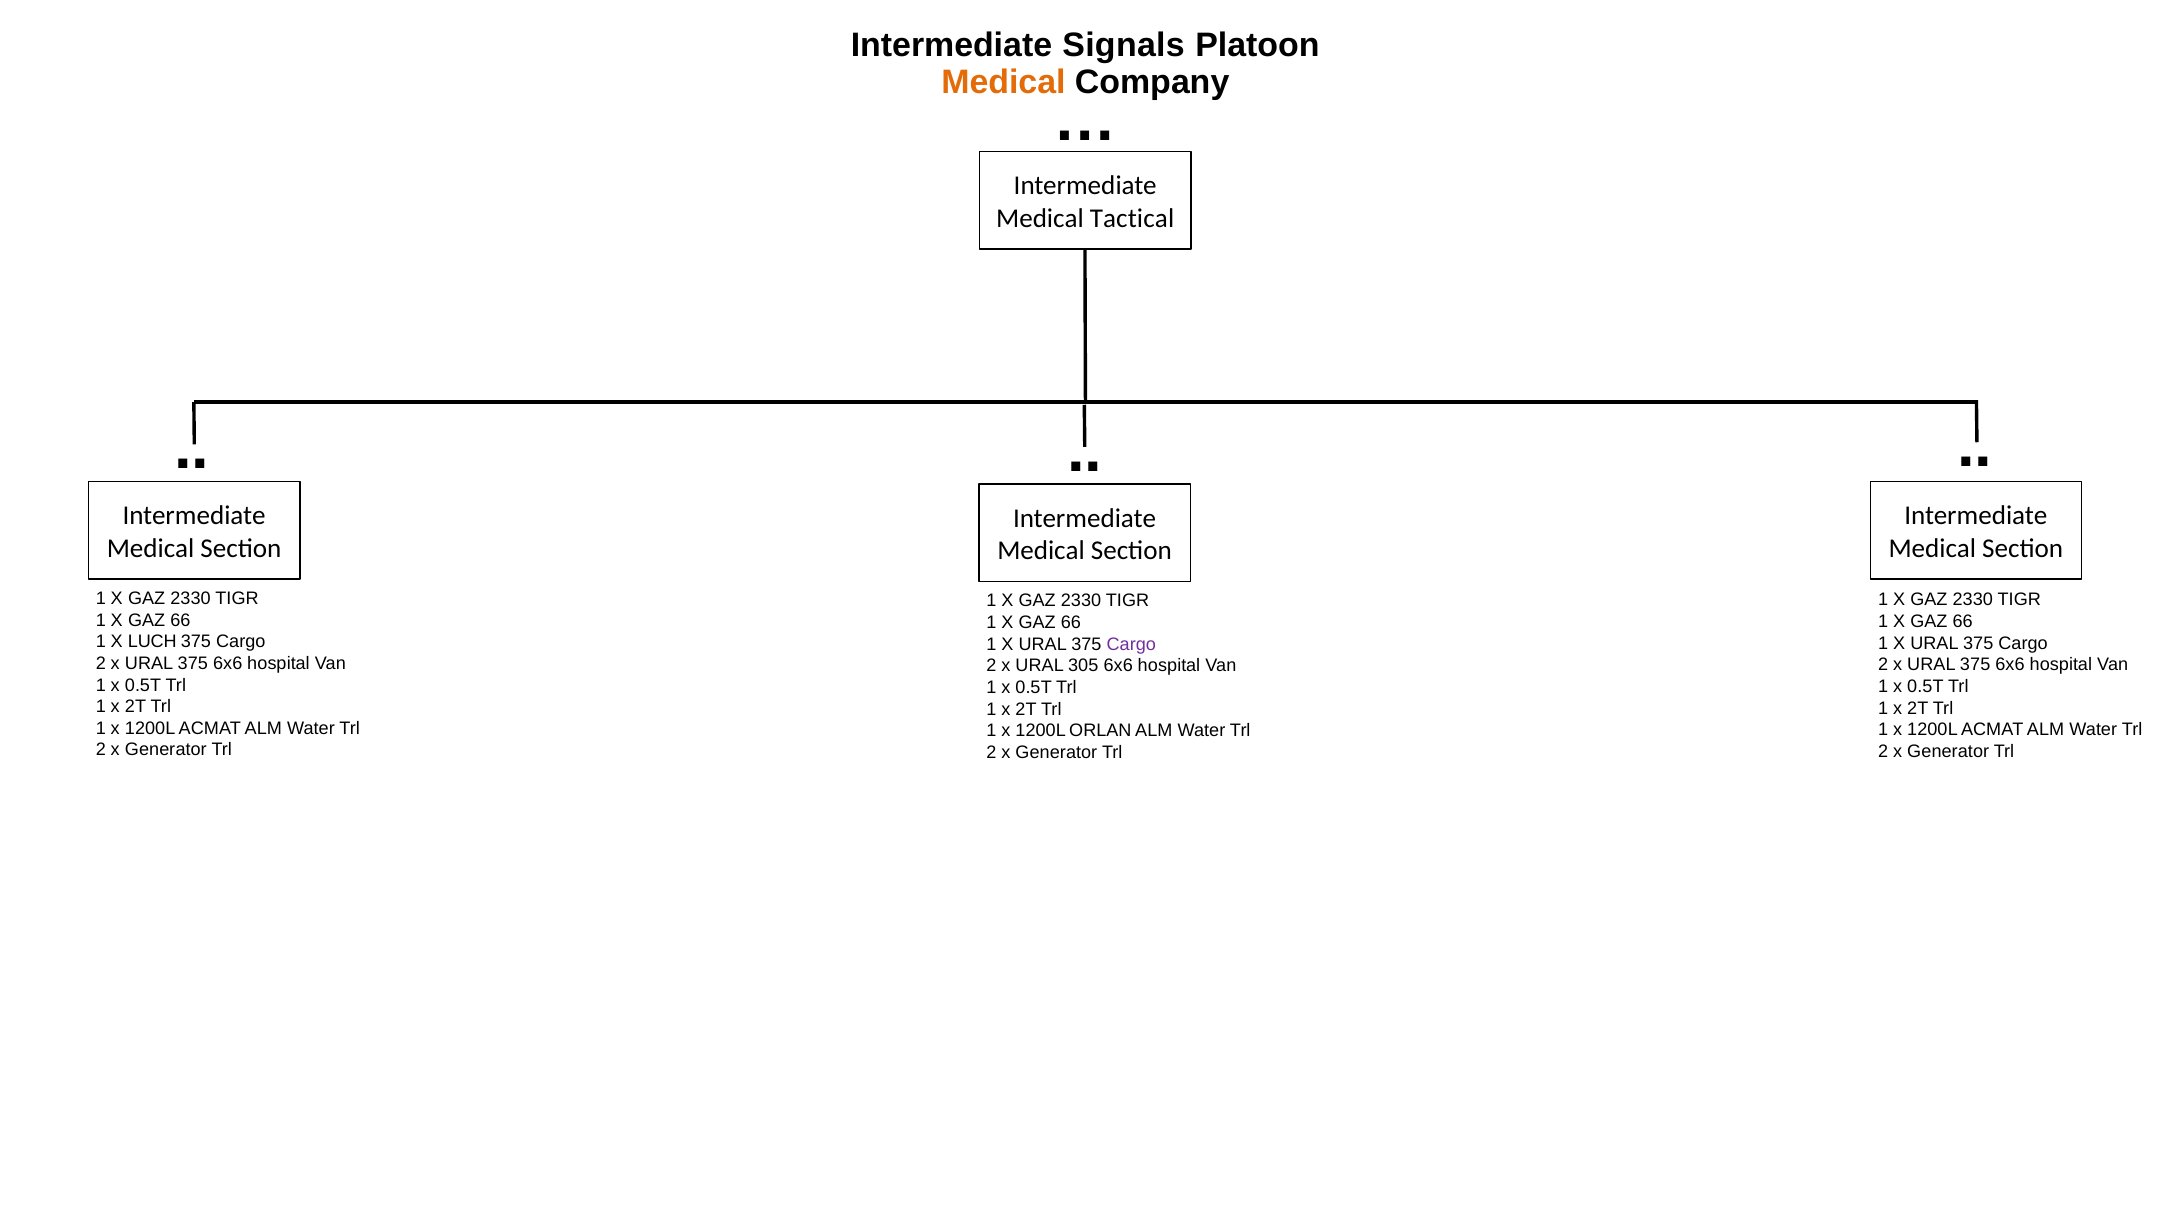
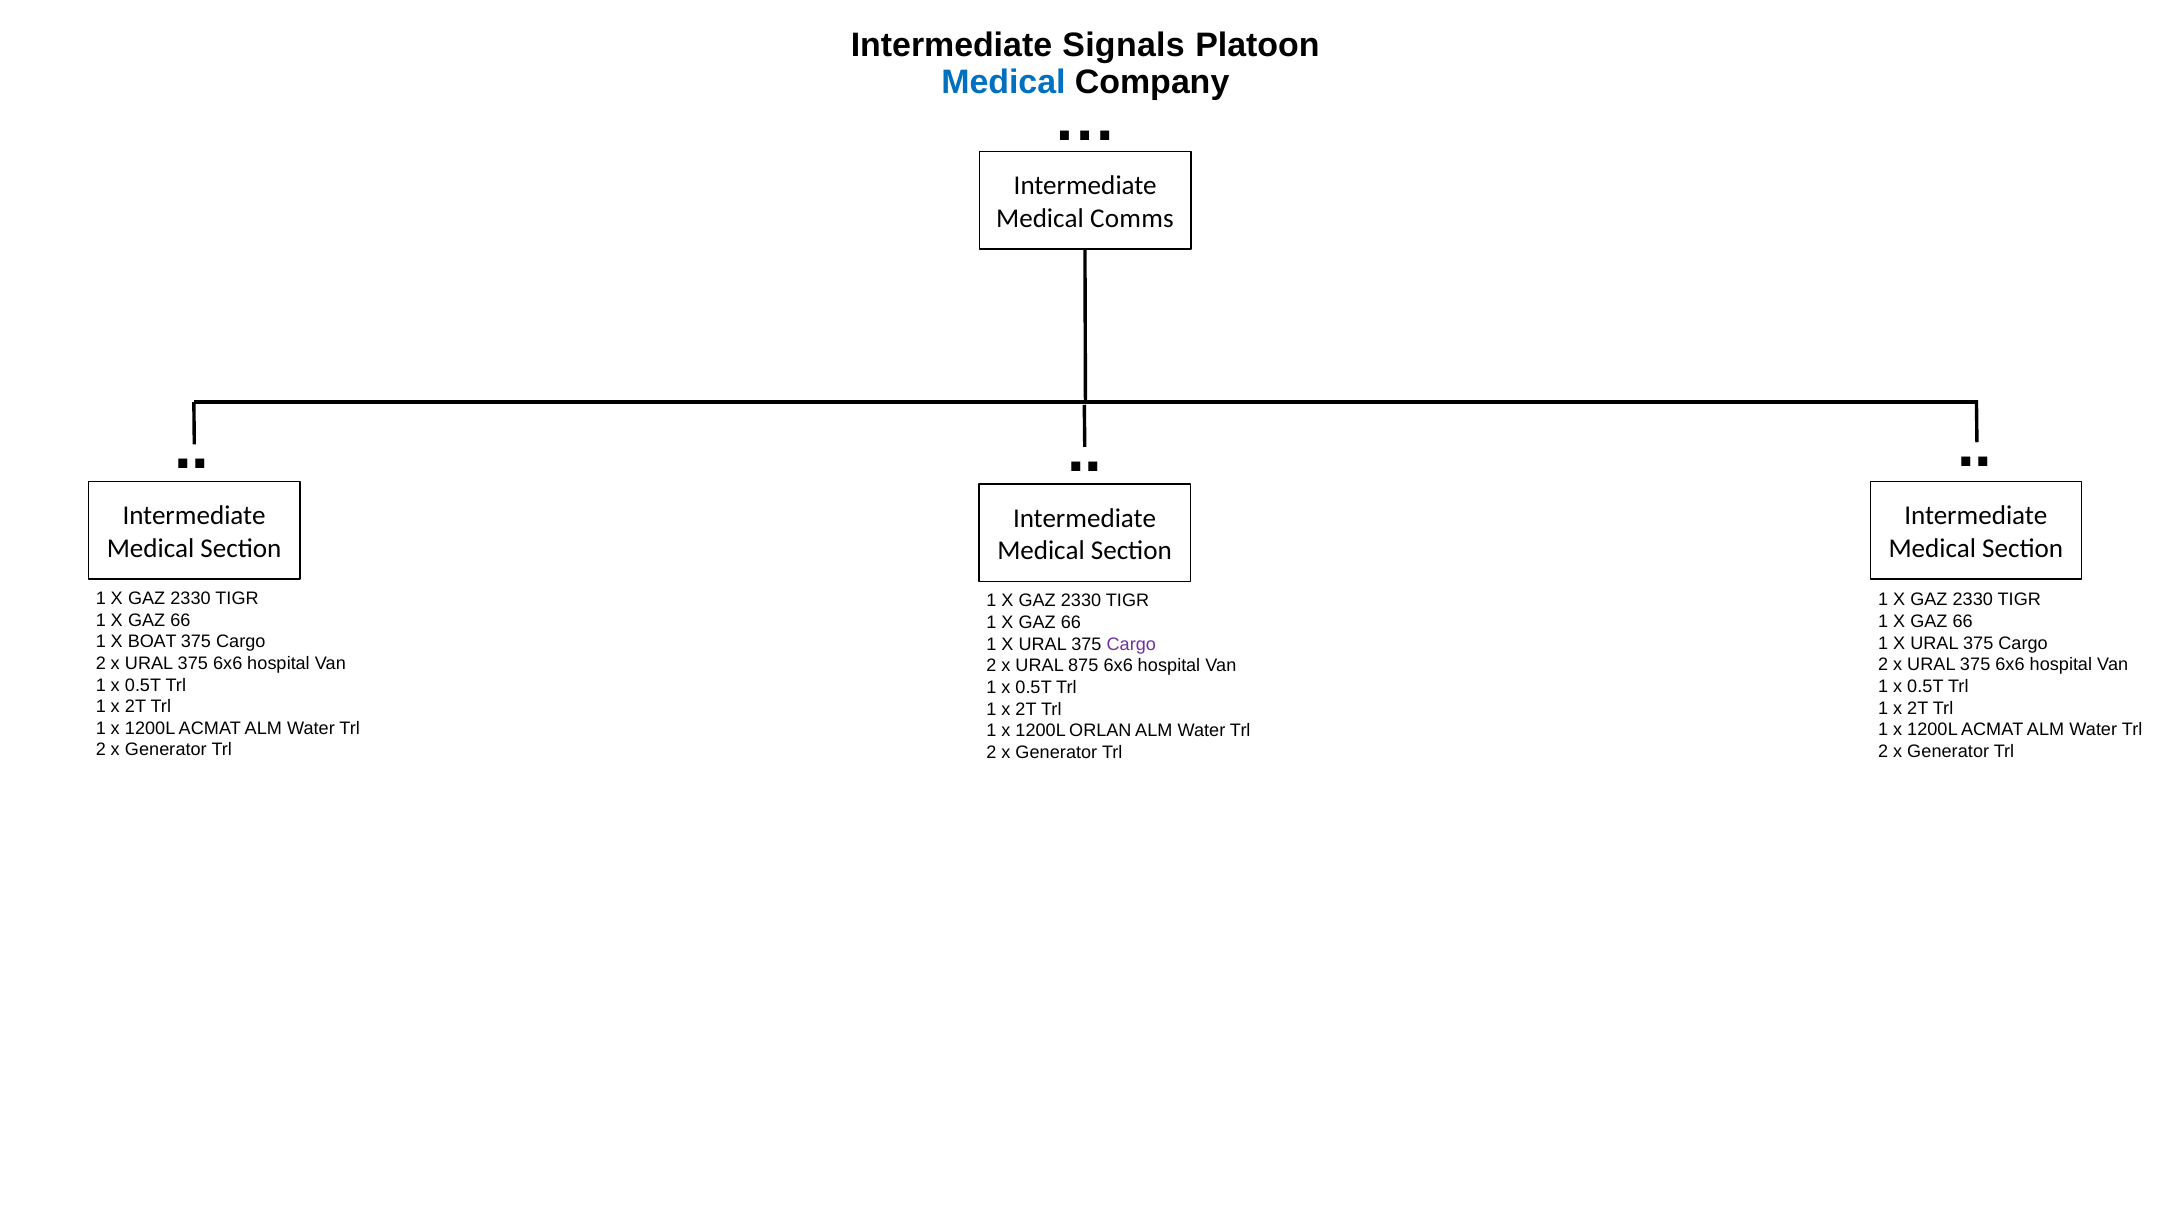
Medical colour: orange -> blue (1003, 82)
Tactical: Tactical -> Comms (1132, 219)
LUCH: LUCH -> BOAT (152, 642)
305: 305 -> 875 (1083, 666)
